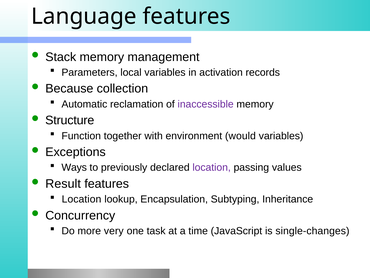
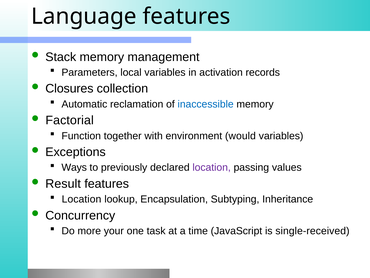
Because: Because -> Closures (69, 88)
inaccessible colour: purple -> blue (206, 104)
Structure: Structure -> Factorial (70, 120)
very: very -> your (114, 231)
single-changes: single-changes -> single-received (312, 231)
